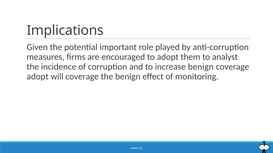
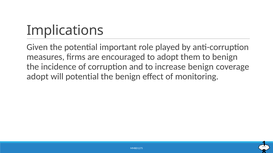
to analyst: analyst -> benign (225, 57)
will coverage: coverage -> potential (82, 77)
